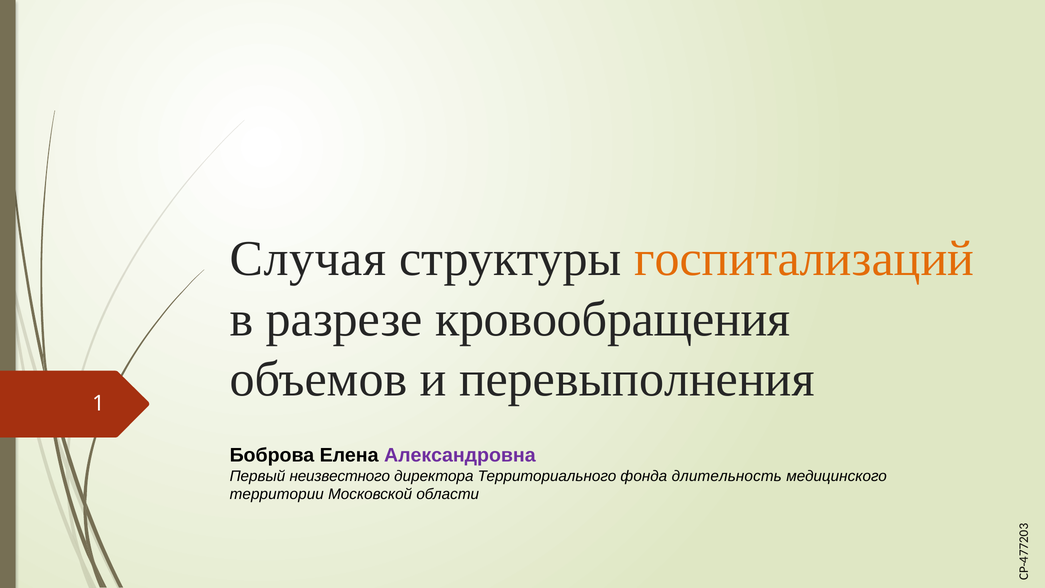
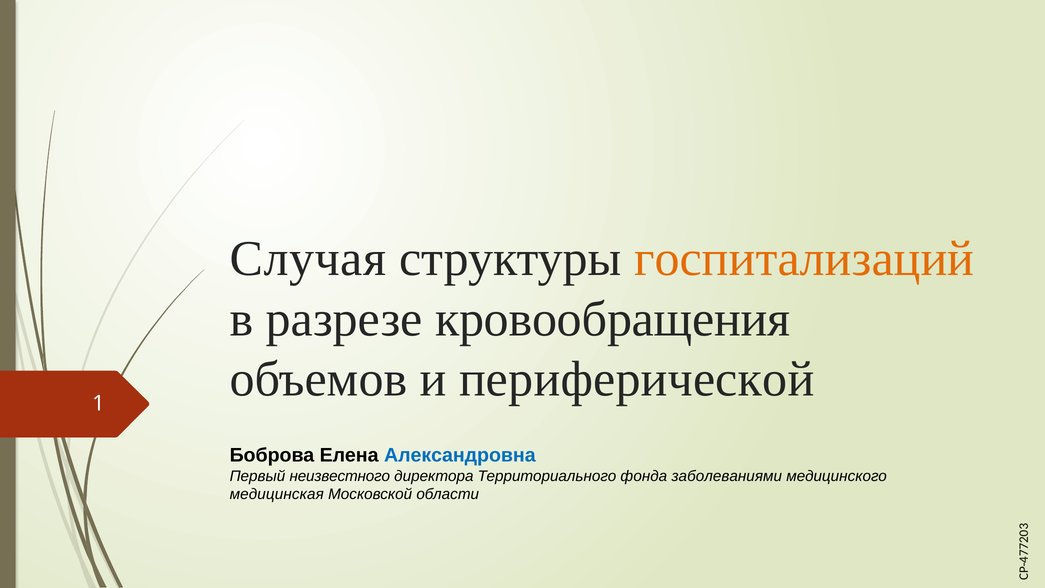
перевыполнения: перевыполнения -> периферической (637, 379)
Александровна colour: purple -> blue (460, 455)
длительность: длительность -> заболеваниями (727, 476)
территории: территории -> медицинская (277, 494)
